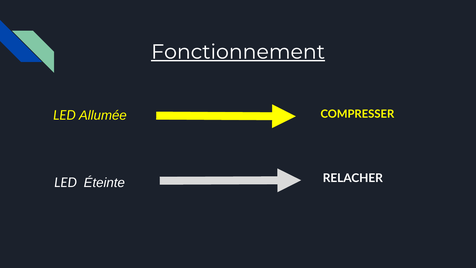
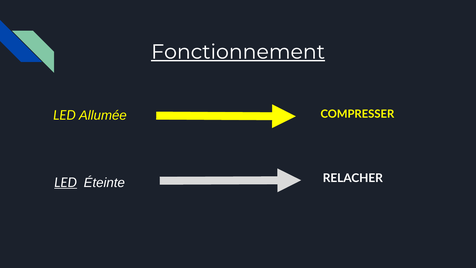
LED underline: none -> present (66, 182)
